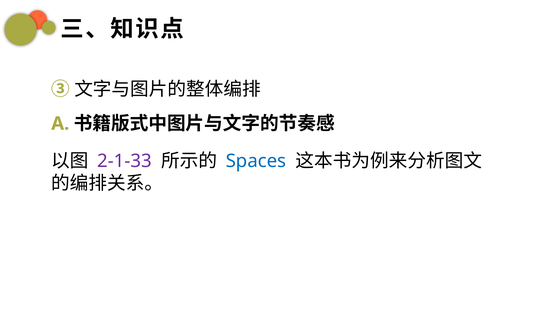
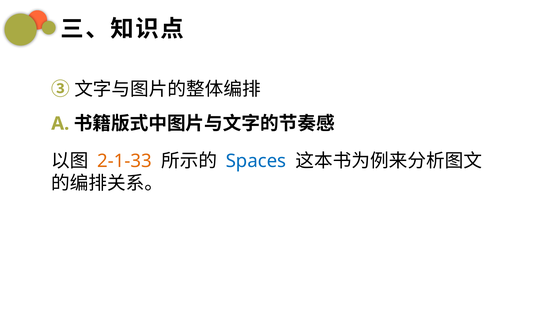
2-1-33 colour: purple -> orange (124, 161)
